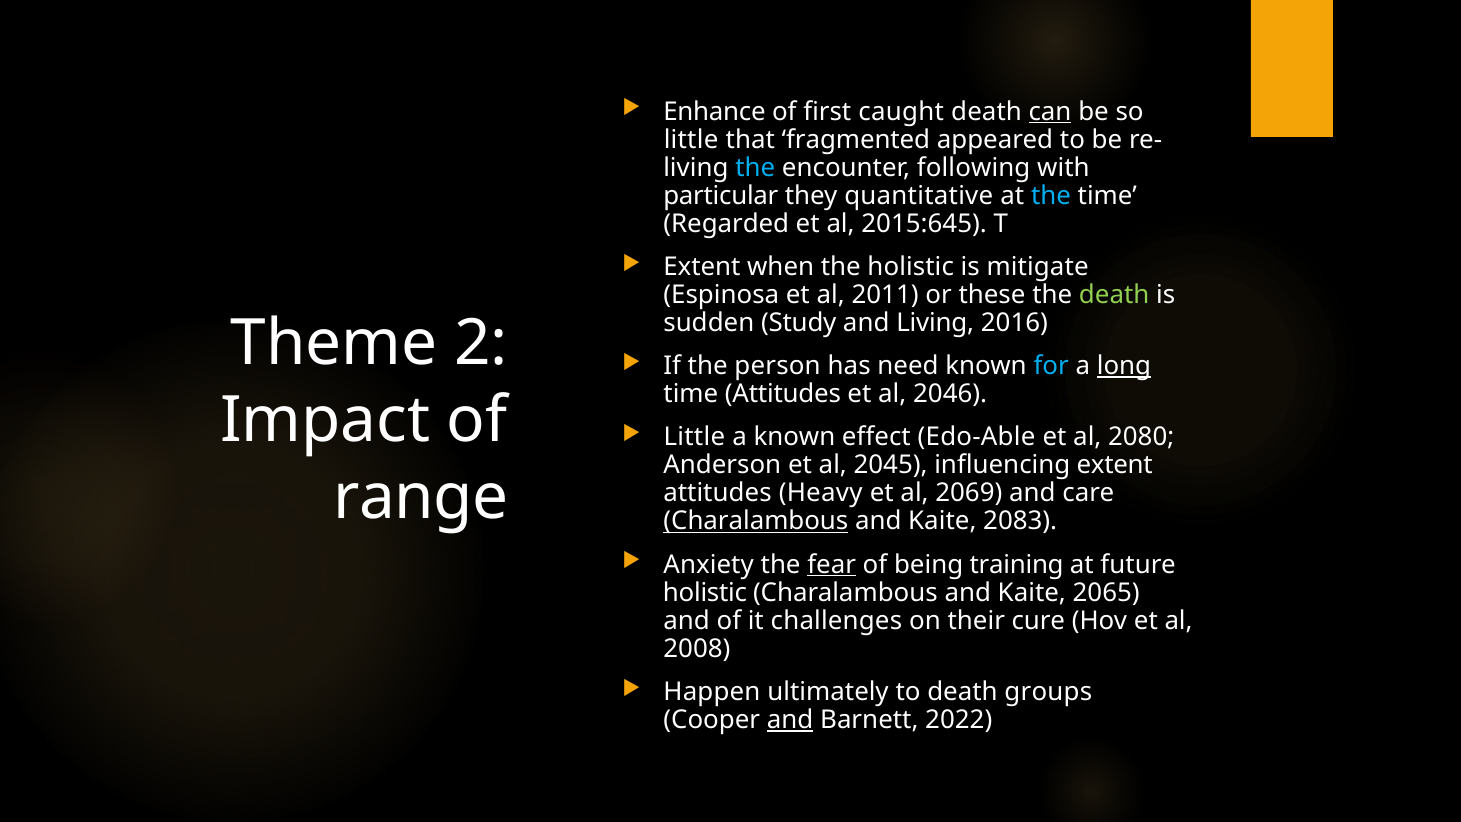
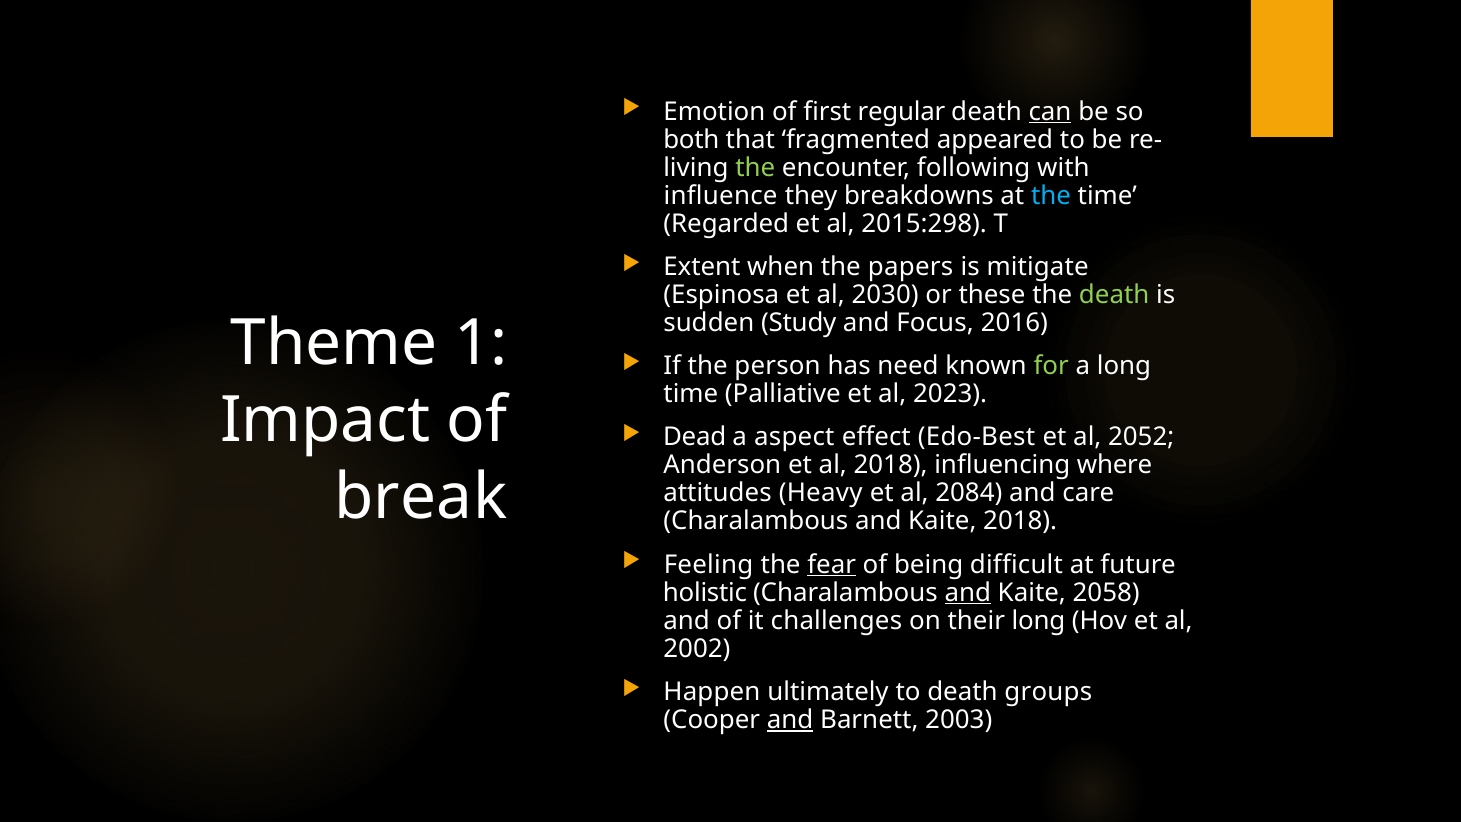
Enhance: Enhance -> Emotion (714, 112)
caught: caught -> regular (901, 112)
little: little -> both (691, 140)
the colour: light blue -> light green (755, 168)
particular: particular -> influence (721, 196)
quantitative: quantitative -> breakdowns (919, 196)
2015:645: 2015:645 -> 2015:298 (924, 224)
the holistic: holistic -> papers (911, 267)
2011: 2011 -> 2030 (885, 295)
and Living: Living -> Focus (935, 323)
2: 2 -> 1 (481, 344)
for colour: light blue -> light green (1051, 366)
long underline: present -> none (1124, 366)
time Attitudes: Attitudes -> Palliative (783, 394)
2046: 2046 -> 2023 (950, 394)
Little: Little -> Dead (695, 437)
a known: known -> aspect (794, 437)
Edo-Able: Edo-Able -> Edo-Best (977, 437)
2080: 2080 -> 2052 (1141, 437)
al 2045: 2045 -> 2018 (891, 465)
influencing extent: extent -> where (1115, 465)
range: range -> break (421, 497)
2069: 2069 -> 2084 (969, 493)
Charalambous underline: present -> none (756, 521)
Kaite 2083: 2083 -> 2018 (1020, 521)
Anxiety: Anxiety -> Feeling (708, 564)
training: training -> difficult (1016, 564)
and underline: none -> present (968, 592)
2065: 2065 -> 2058 (1106, 592)
their cure: cure -> long (1038, 620)
2008: 2008 -> 2002 (697, 648)
2022: 2022 -> 2003 (959, 720)
